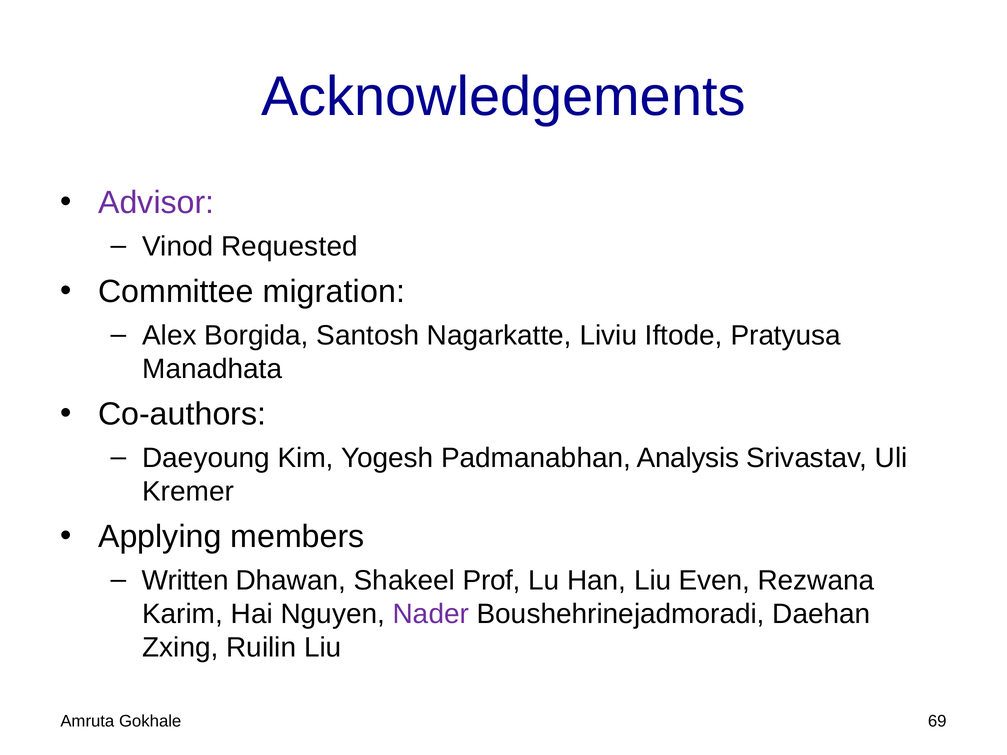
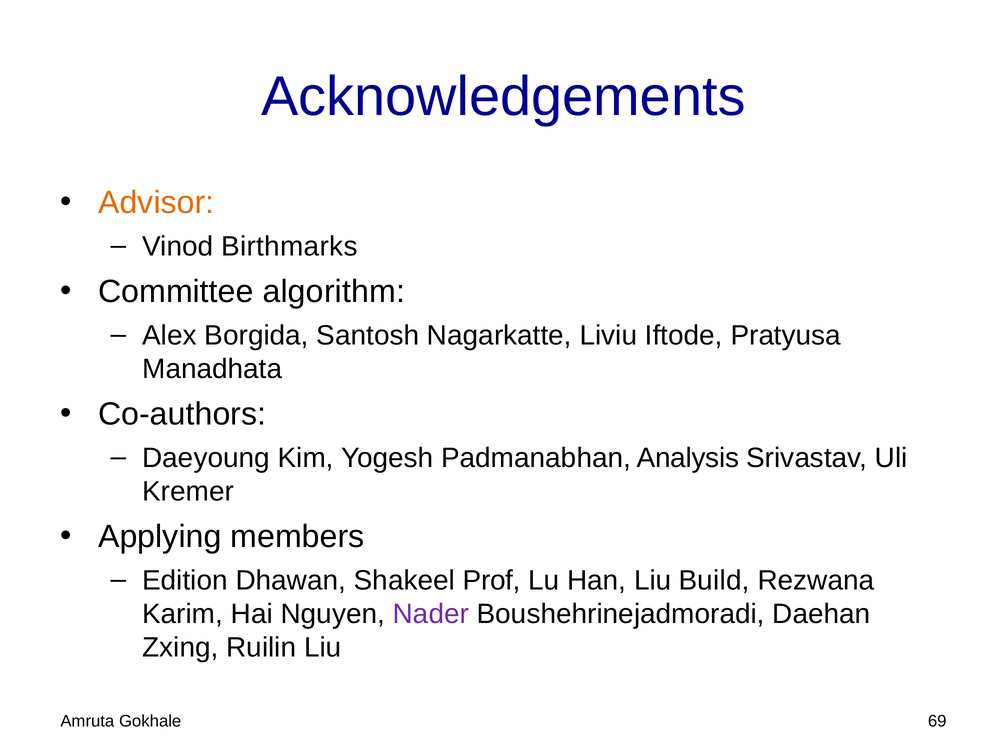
Advisor colour: purple -> orange (156, 203)
Requested: Requested -> Birthmarks (289, 246)
migration: migration -> algorithm (334, 292)
Written: Written -> Edition (185, 580)
Even: Even -> Build (714, 580)
